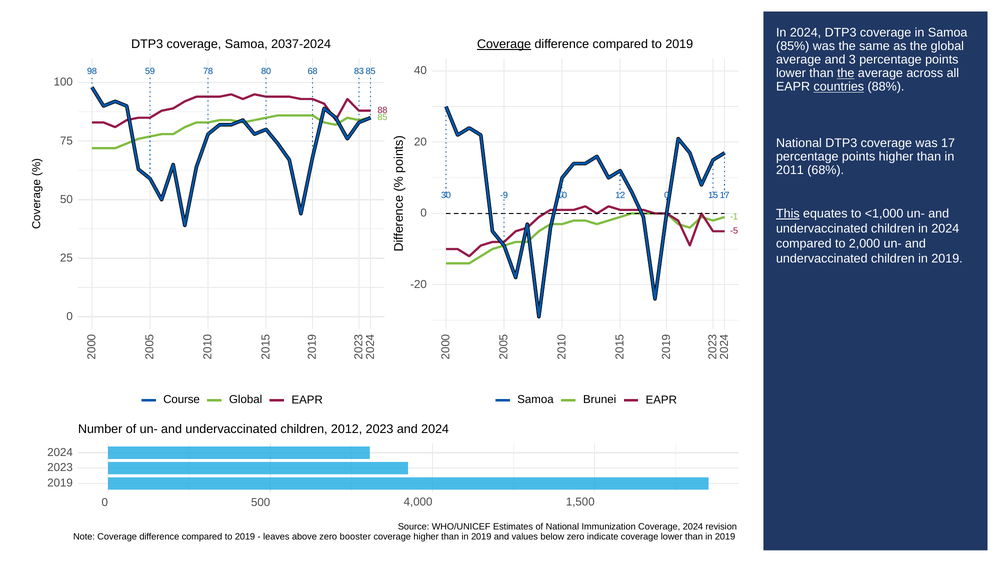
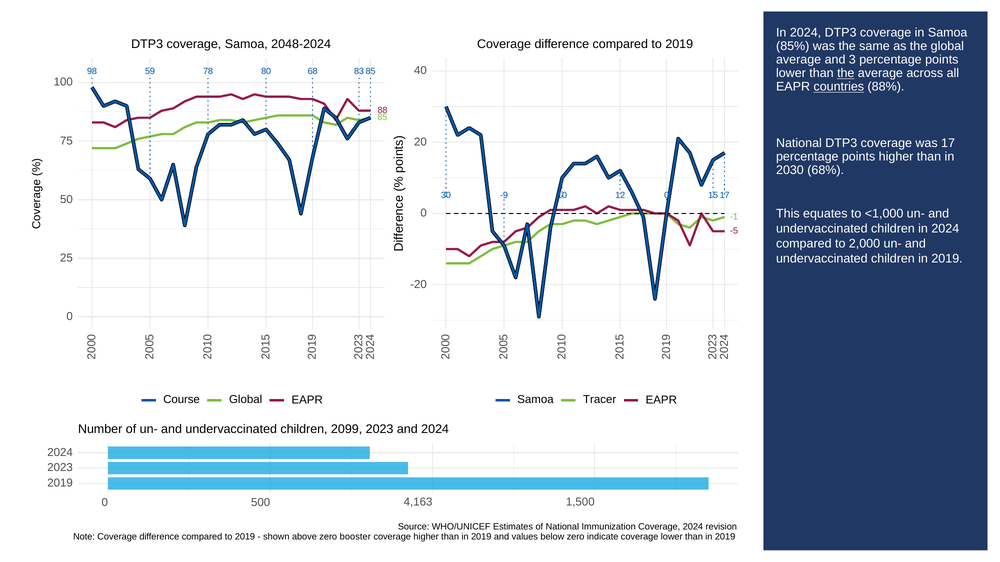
2037-2024: 2037-2024 -> 2048-2024 (301, 44)
Coverage underline: present -> none (504, 44)
2011: 2011 -> 2030 (790, 170)
This underline: present -> none (788, 214)
Brunei: Brunei -> Tracer (600, 400)
2012: 2012 -> 2099 (347, 430)
4,000: 4,000 -> 4,163 (418, 502)
leaves: leaves -> shown (276, 537)
